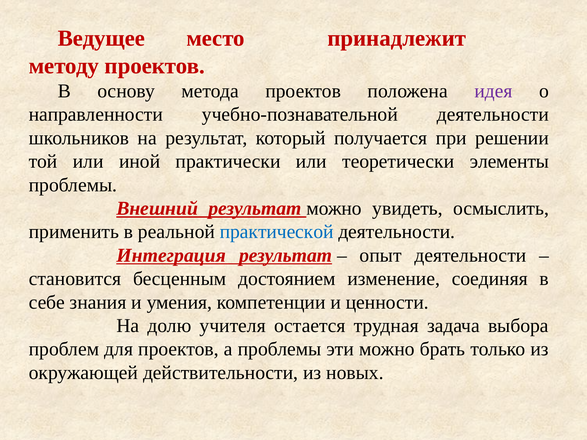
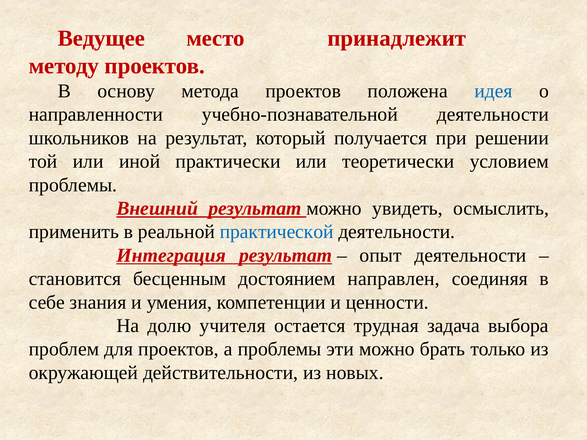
идея colour: purple -> blue (493, 91)
элементы: элементы -> условием (509, 162)
изменение: изменение -> направлен (394, 279)
